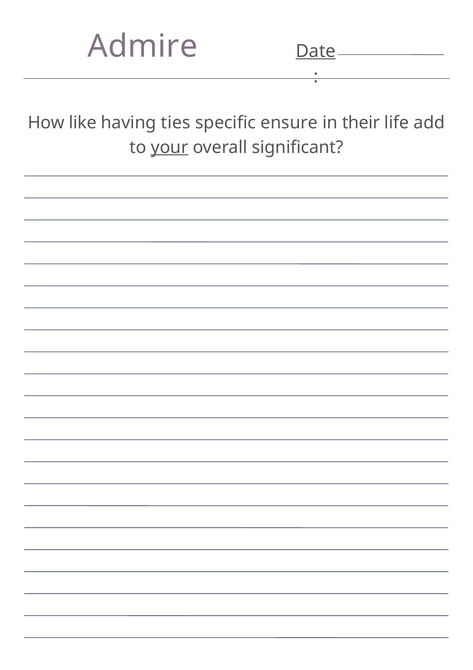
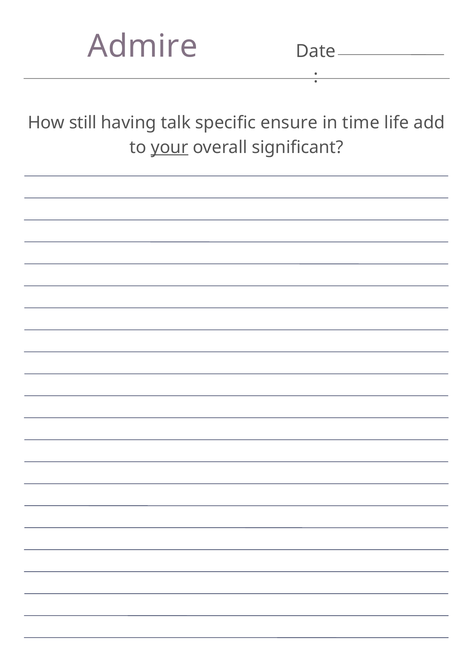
Date underline: present -> none (316, 51)
like: like -> still (83, 123)
ties: ties -> talk (176, 123)
their: their -> time (361, 123)
